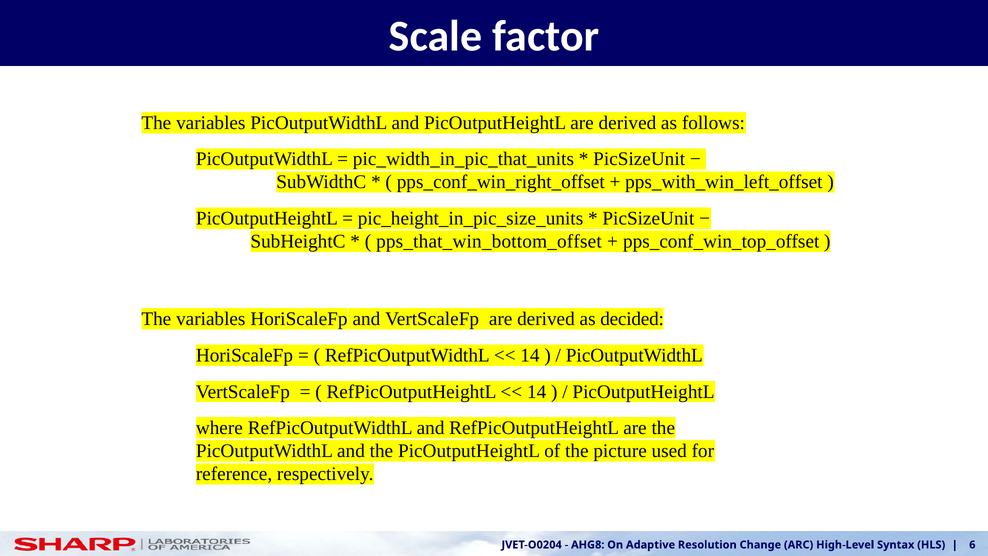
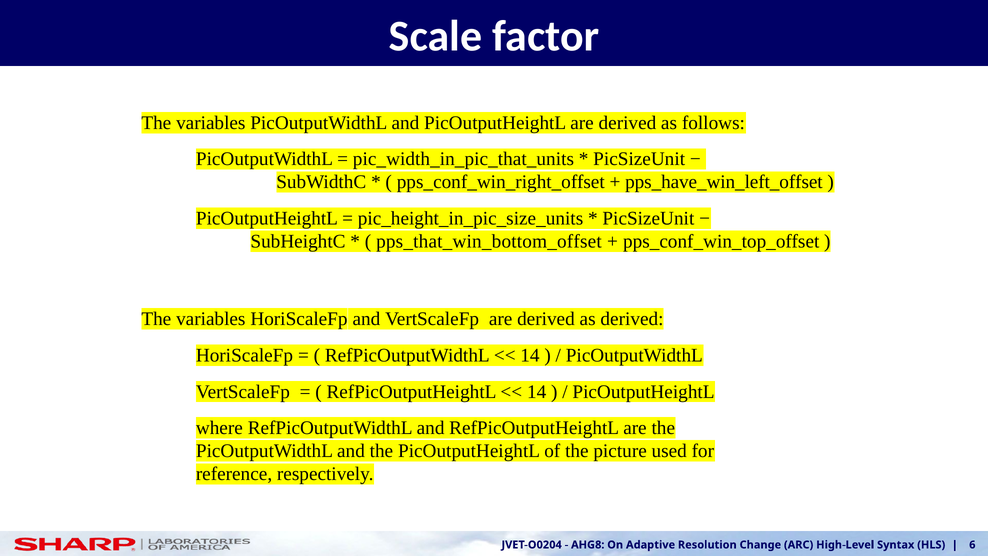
pps_with_win_left_offset: pps_with_win_left_offset -> pps_have_win_left_offset (724, 182)
as decided: decided -> derived (632, 319)
